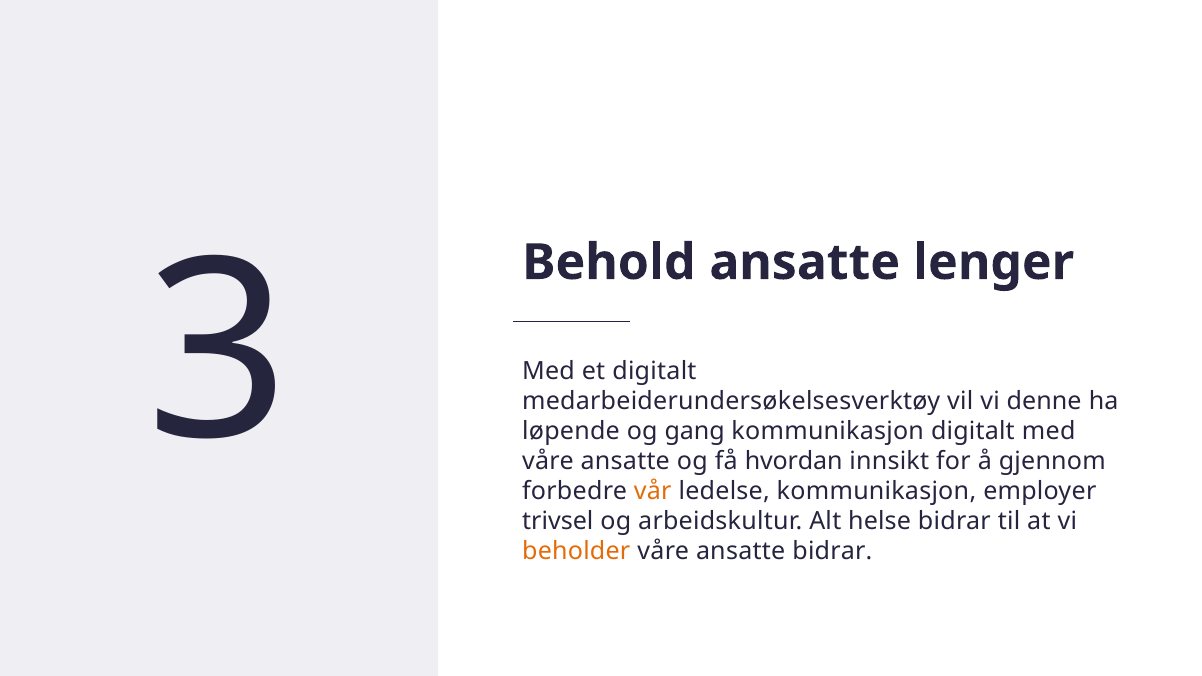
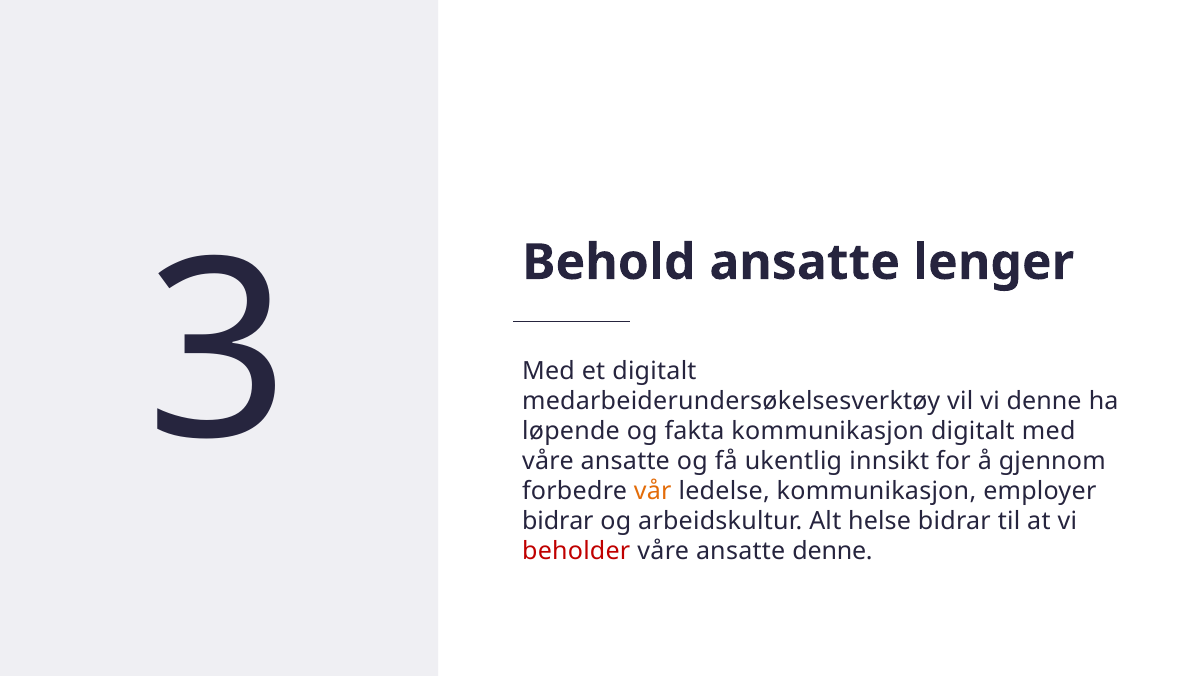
gang: gang -> fakta (695, 431)
hvordan: hvordan -> ukentlig (793, 461)
trivsel: trivsel -> bidrar (558, 522)
beholder colour: orange -> red (576, 552)
ansatte bidrar: bidrar -> denne (833, 552)
